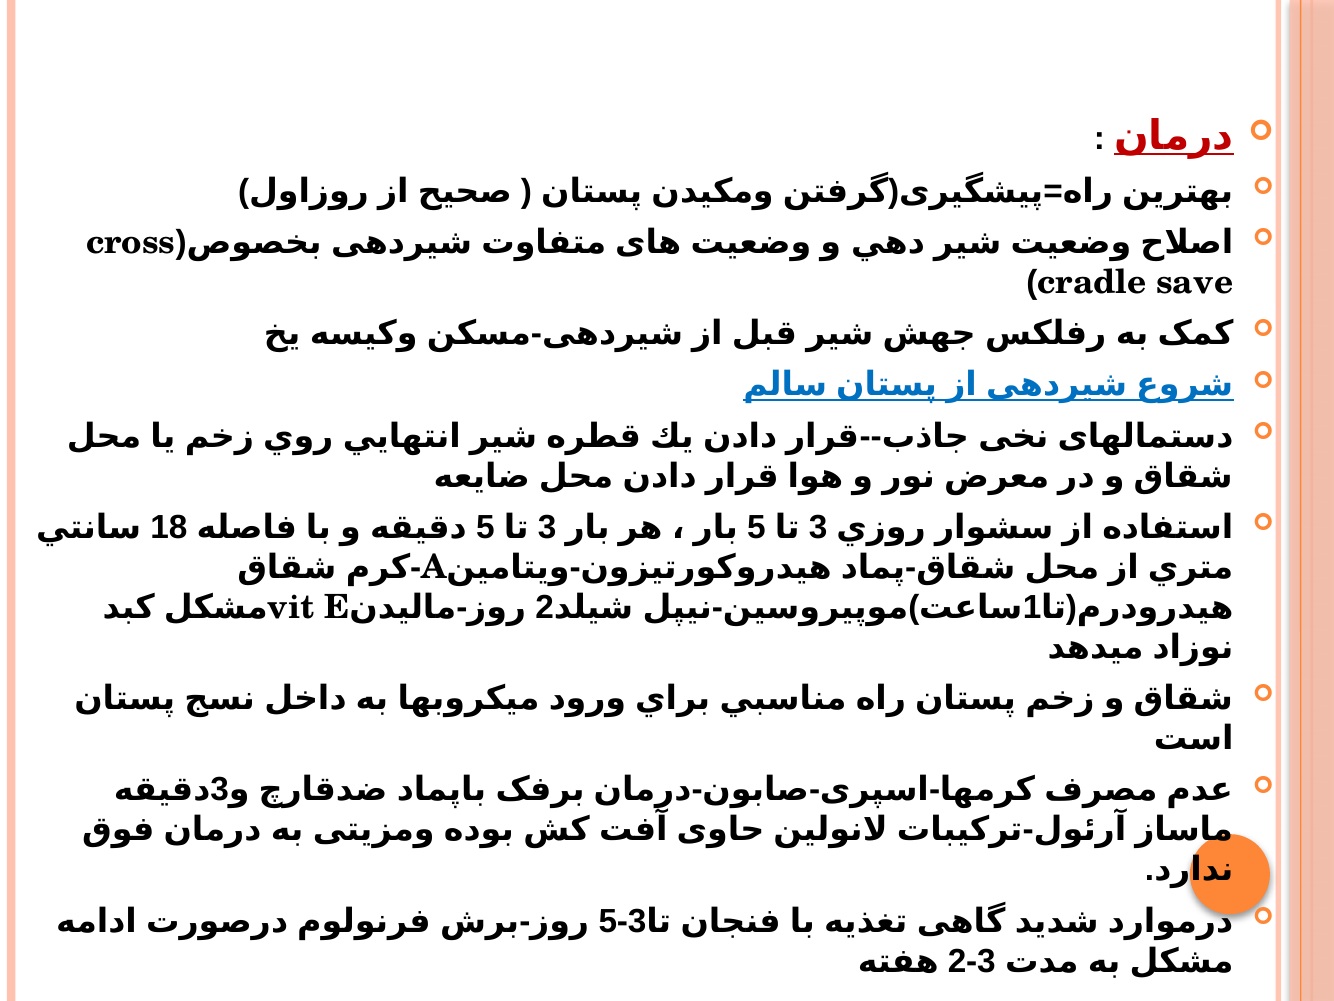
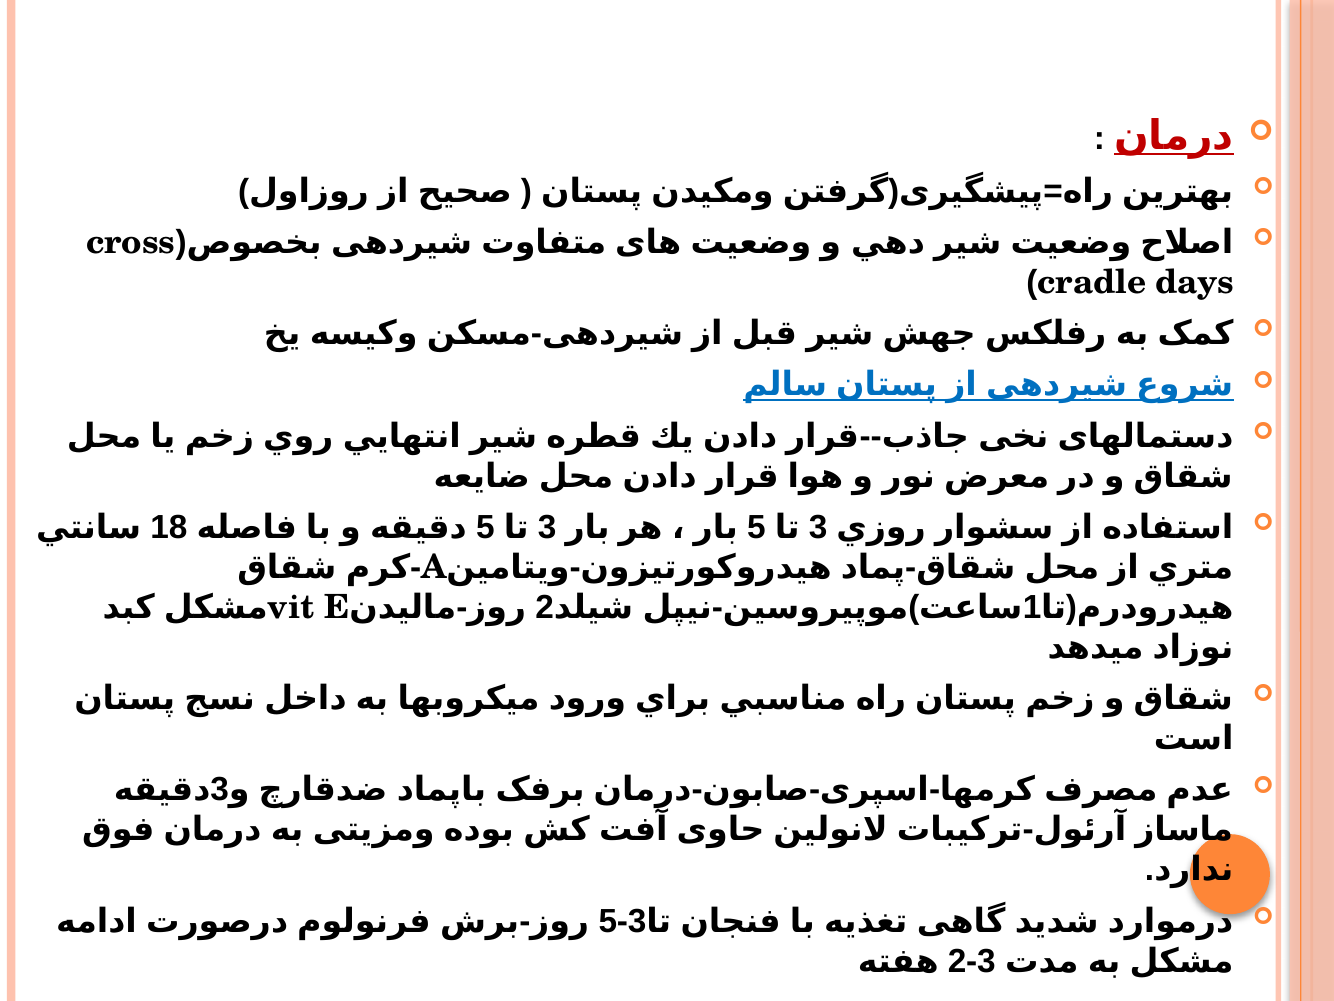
save: save -> days (1195, 282)
